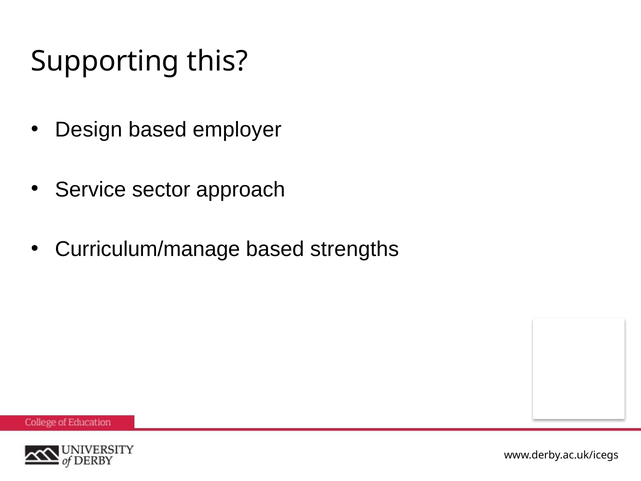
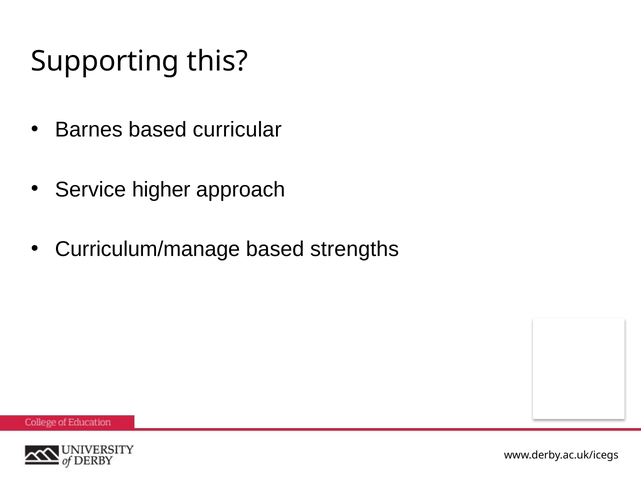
Design: Design -> Barnes (89, 130)
employer: employer -> curricular (237, 130)
sector: sector -> higher (161, 189)
